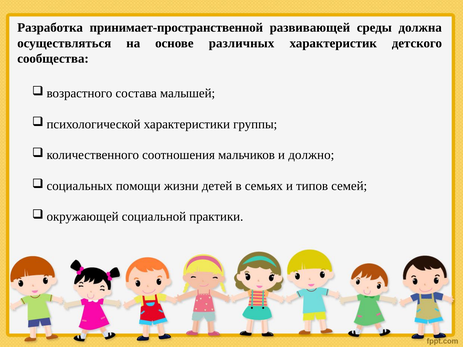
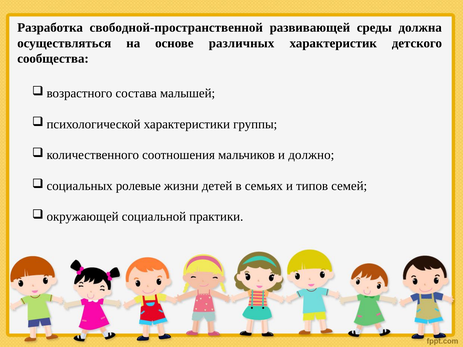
принимает-пространственной: принимает-пространственной -> свободной-пространственной (176, 28)
помощи: помощи -> ролевые (138, 186)
